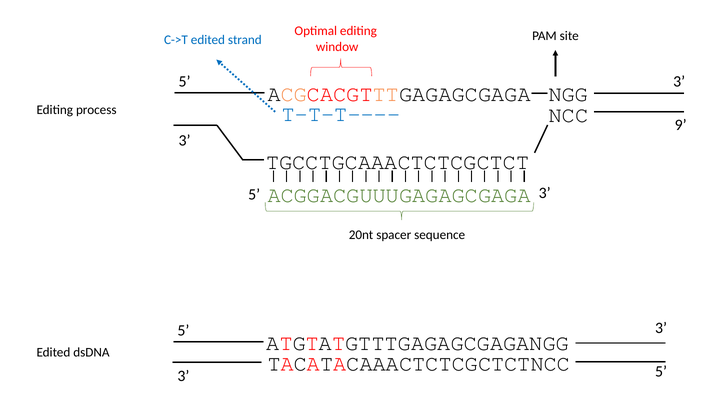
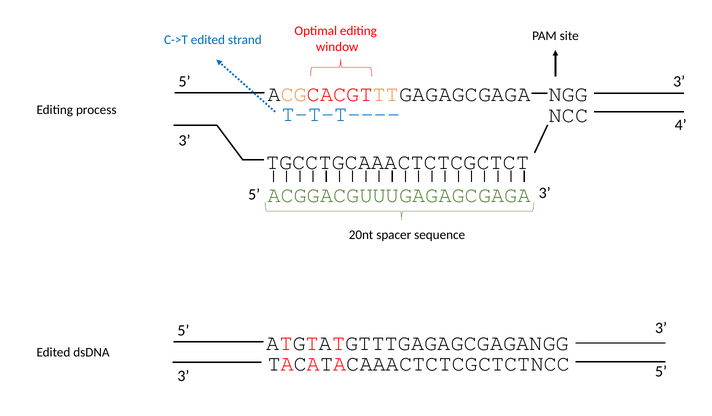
9: 9 -> 4 (681, 125)
